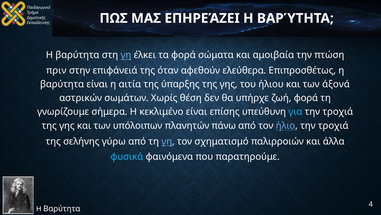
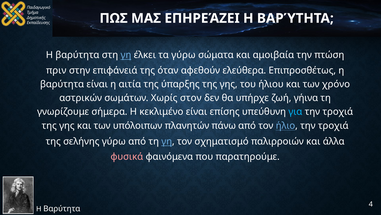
τα φορά: φορά -> γύρω (183, 55)
άξονά: άξονά -> χρόνο (336, 84)
θέση: θέση -> στον (191, 98)
ζωή φορά: φορά -> γήινα (306, 98)
φυσικά colour: light blue -> pink (127, 156)
